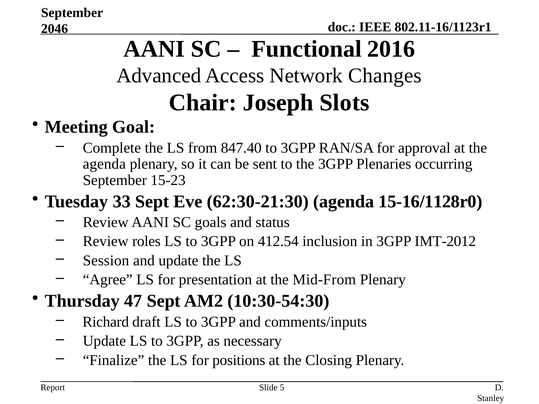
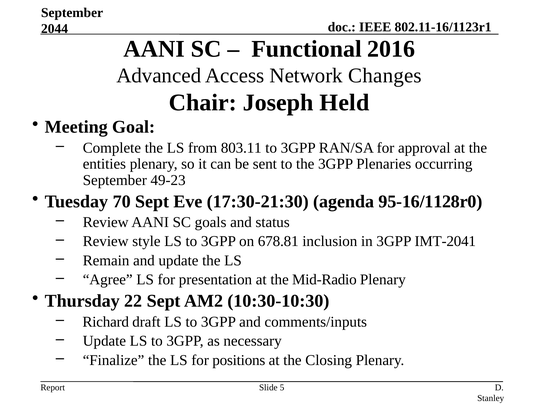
2046: 2046 -> 2044 (55, 29)
Slots: Slots -> Held (345, 103)
847.40: 847.40 -> 803.11 (241, 148)
agenda: agenda -> entities (104, 164)
15-23: 15-23 -> 49-23 (168, 180)
33: 33 -> 70 (122, 202)
62:30-21:30: 62:30-21:30 -> 17:30-21:30 (258, 202)
15-16/1128r0: 15-16/1128r0 -> 95-16/1128r0 (430, 202)
roles: roles -> style (146, 242)
412.54: 412.54 -> 678.81 (278, 242)
IMT-2012: IMT-2012 -> IMT-2041 (445, 242)
Session: Session -> Remain (106, 261)
Mid-From: Mid-From -> Mid-Radio (324, 280)
47: 47 -> 22 (133, 301)
10:30-54:30: 10:30-54:30 -> 10:30-10:30 (278, 301)
